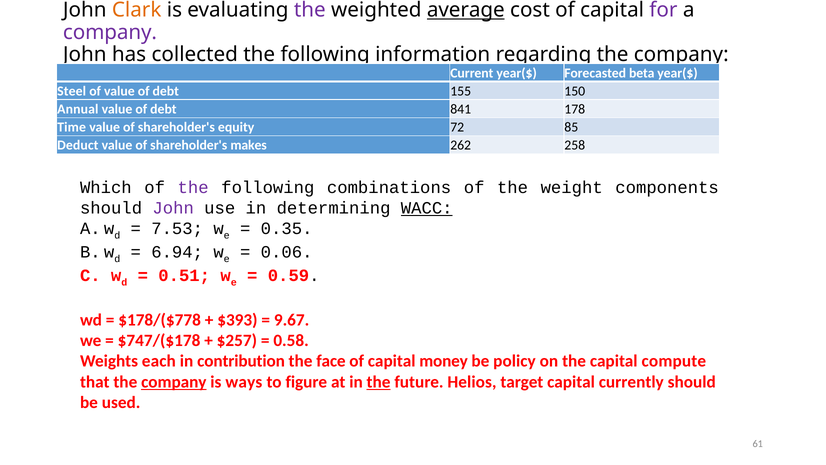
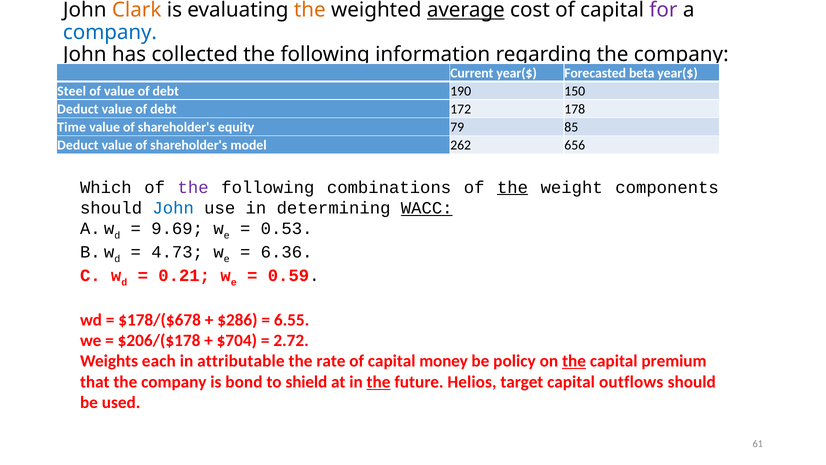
the colour: purple -> orange (310, 10)
company colour: purple -> blue (110, 32)
155: 155 -> 190 (461, 91)
Annual: Annual -> Deduct (78, 109)
841: 841 -> 172 (461, 109)
72: 72 -> 79 (457, 127)
makes: makes -> model (249, 145)
258: 258 -> 656 (575, 145)
the underline: none -> present (513, 187)
John colour: purple -> blue (173, 208)
7.53: 7.53 -> 9.69 (177, 228)
0.35: 0.35 -> 0.53 (287, 228)
6.94: 6.94 -> 4.73 (177, 252)
0.06: 0.06 -> 6.36 (287, 252)
0.51: 0.51 -> 0.21 (184, 275)
$178/($778: $178/($778 -> $178/($678 (160, 320)
$393: $393 -> $286 (237, 320)
9.67: 9.67 -> 6.55 (292, 320)
$747/($178: $747/($178 -> $206/($178 (159, 340)
$257: $257 -> $704 (237, 340)
0.58: 0.58 -> 2.72 (291, 340)
contribution: contribution -> attributable (241, 361)
face: face -> rate (331, 361)
the underline: none -> present (574, 361)
compute: compute -> premium (674, 361)
company underline: present -> none (174, 382)
ways: ways -> bond (244, 382)
figure: figure -> shield (306, 382)
currently: currently -> outflows (631, 382)
